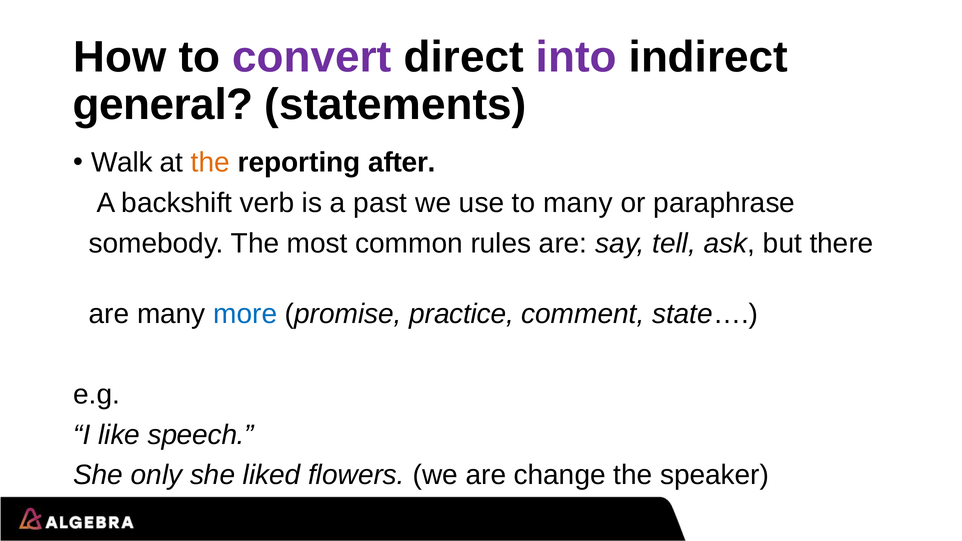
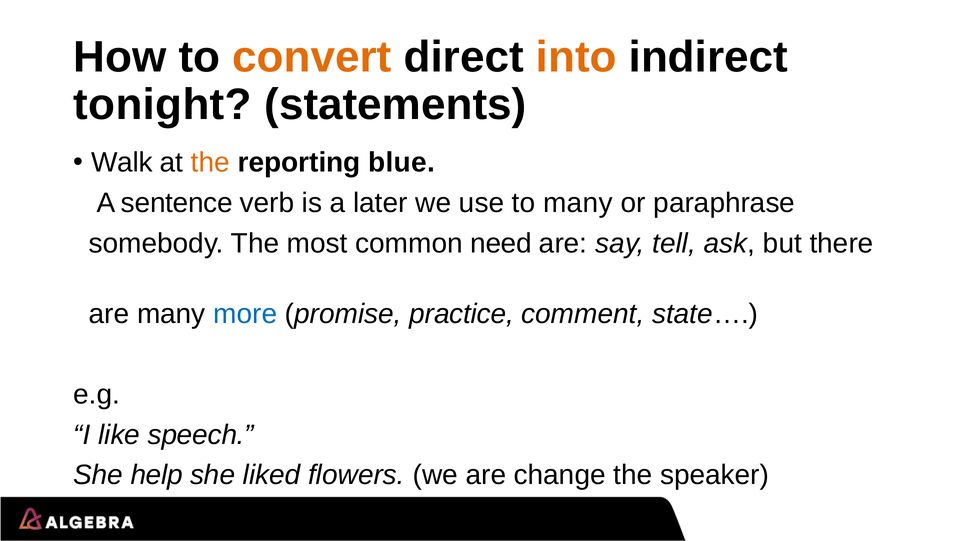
convert colour: purple -> orange (312, 57)
into colour: purple -> orange (576, 57)
general: general -> tonight (163, 105)
after: after -> blue (402, 163)
backshift: backshift -> sentence (177, 203)
past: past -> later (380, 203)
rules: rules -> need (501, 243)
only: only -> help (157, 475)
